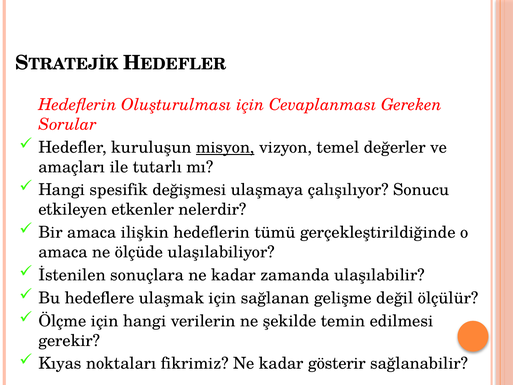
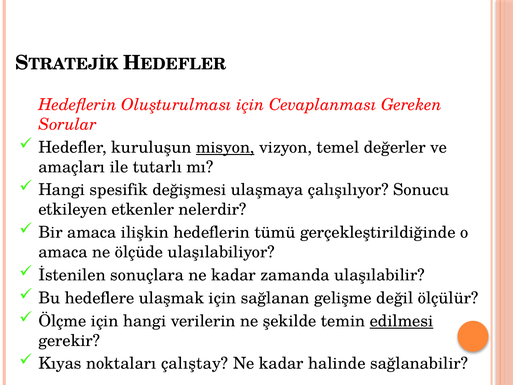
edilmesi underline: none -> present (402, 321)
fikrimiz: fikrimiz -> çalıştay (195, 363)
gösterir: gösterir -> halinde (337, 363)
